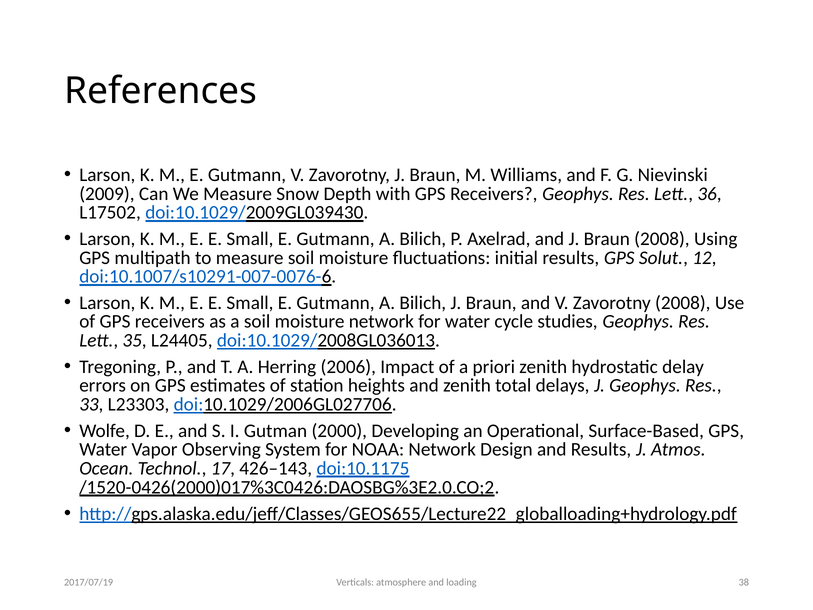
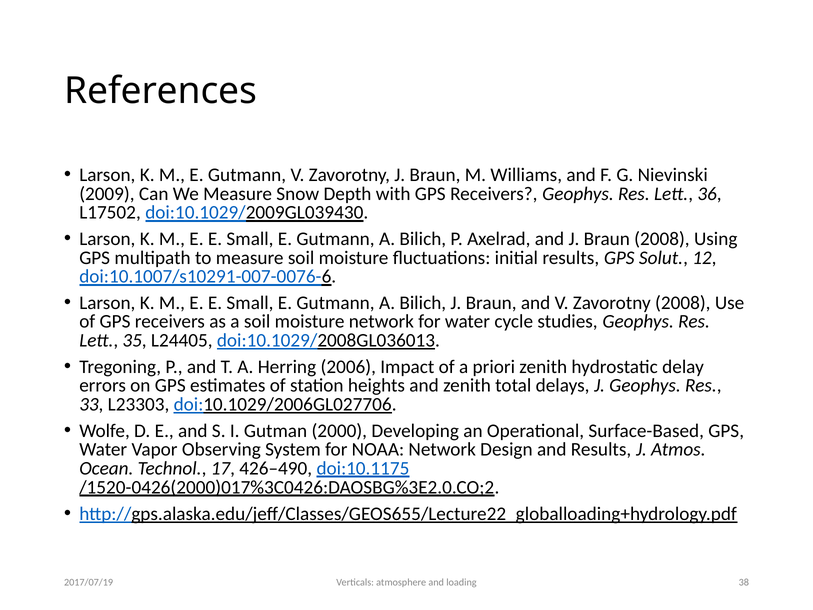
426–143: 426–143 -> 426–490 (276, 468)
